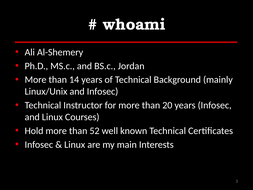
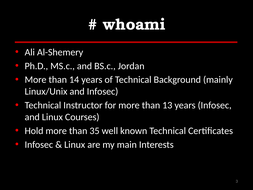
20: 20 -> 13 (167, 105)
52: 52 -> 35 (95, 131)
